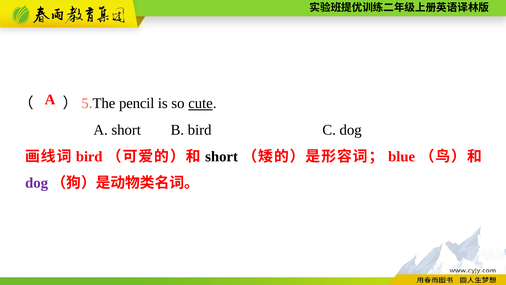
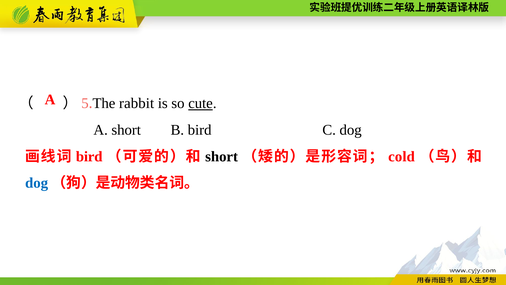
pencil: pencil -> rabbit (137, 103)
blue: blue -> cold (402, 156)
dog colour: purple -> blue (37, 183)
